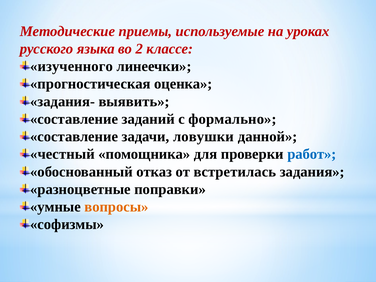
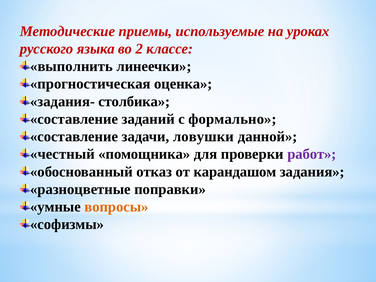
изученного: изученного -> выполнить (72, 66)
выявить: выявить -> столбика (134, 101)
работ colour: blue -> purple (312, 154)
встретилась: встретилась -> карандашом (235, 172)
